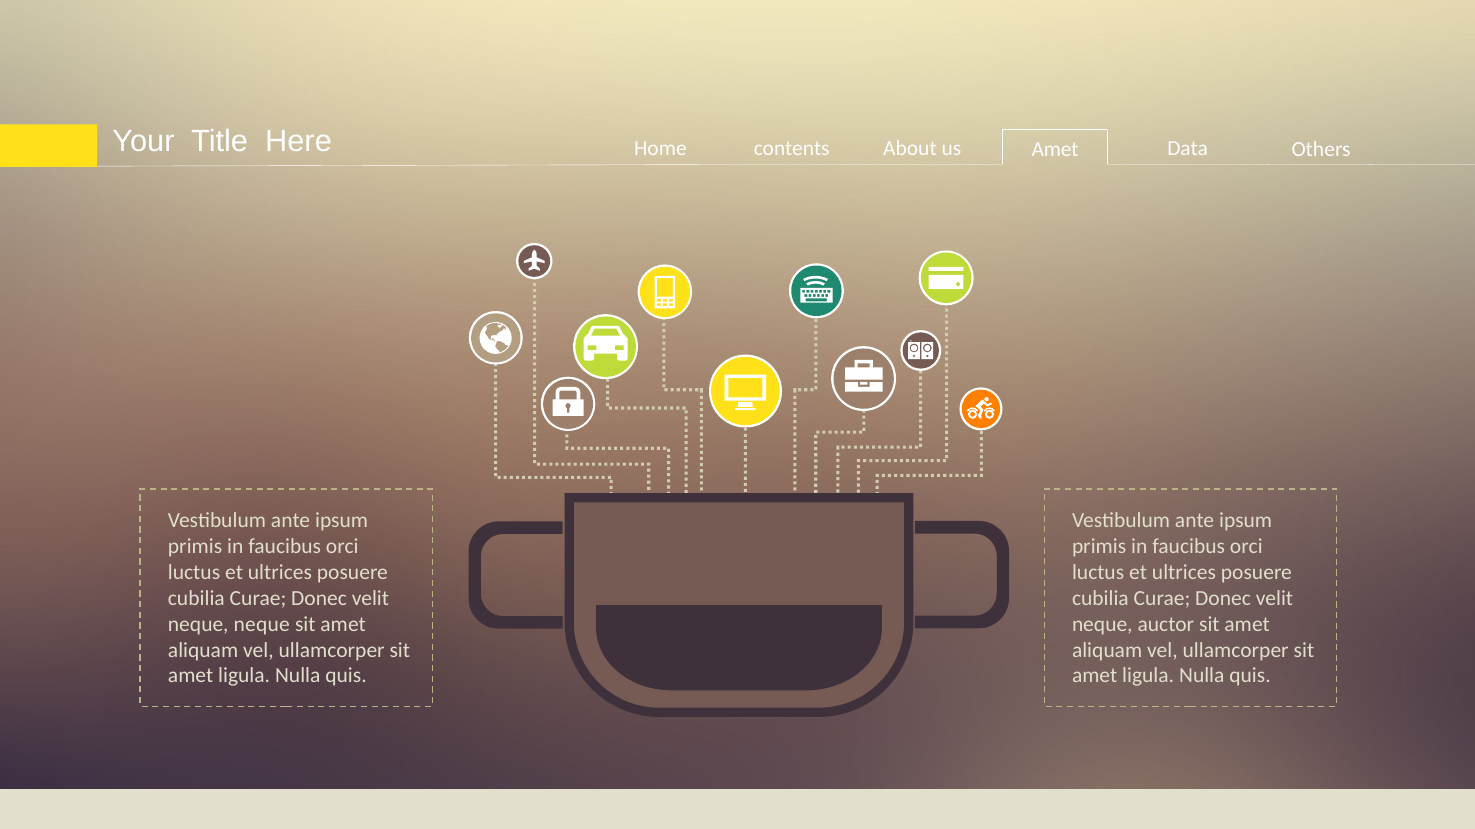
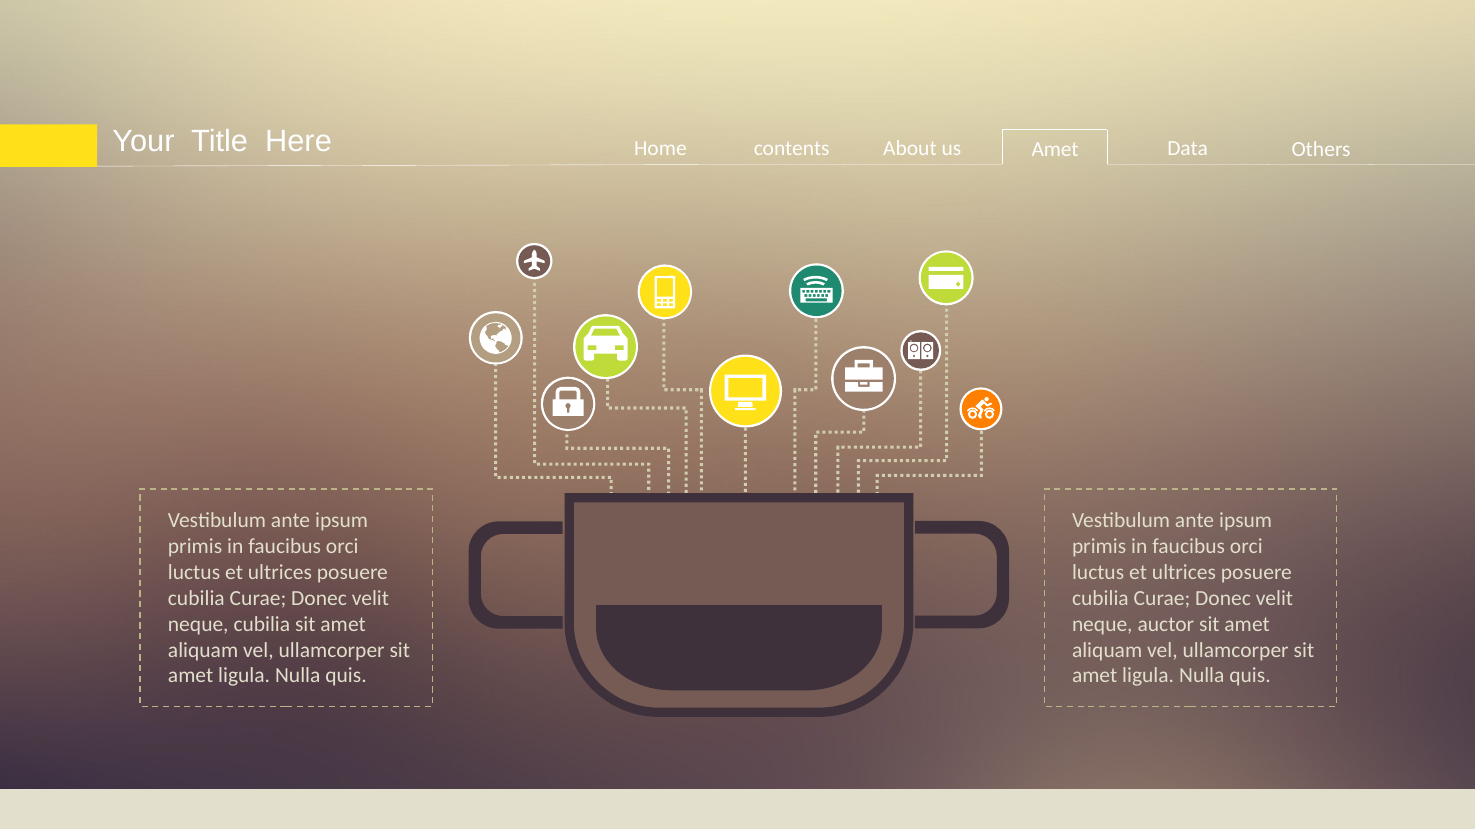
neque neque: neque -> cubilia (262, 625)
